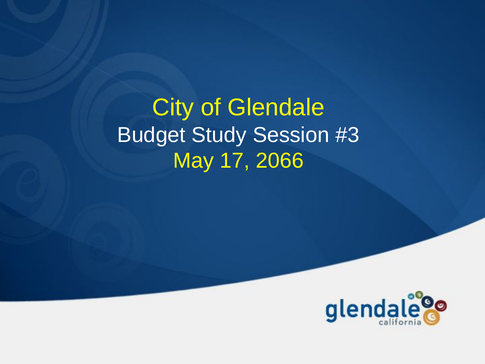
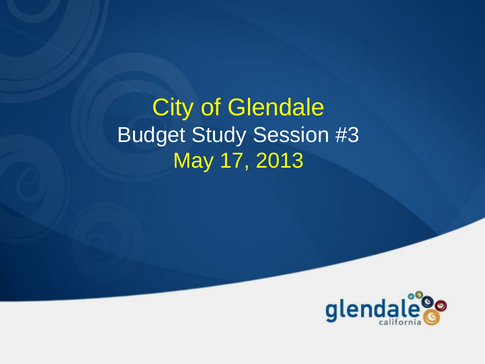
2066: 2066 -> 2013 (280, 161)
